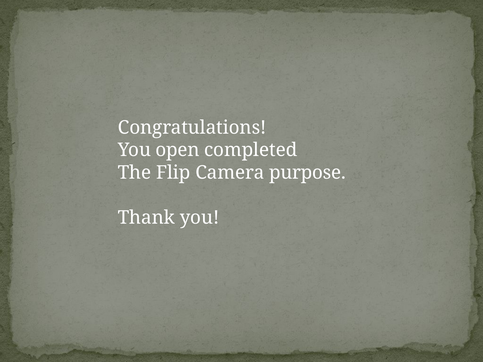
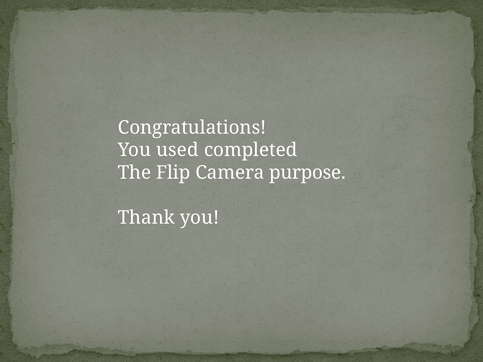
open: open -> used (177, 150)
